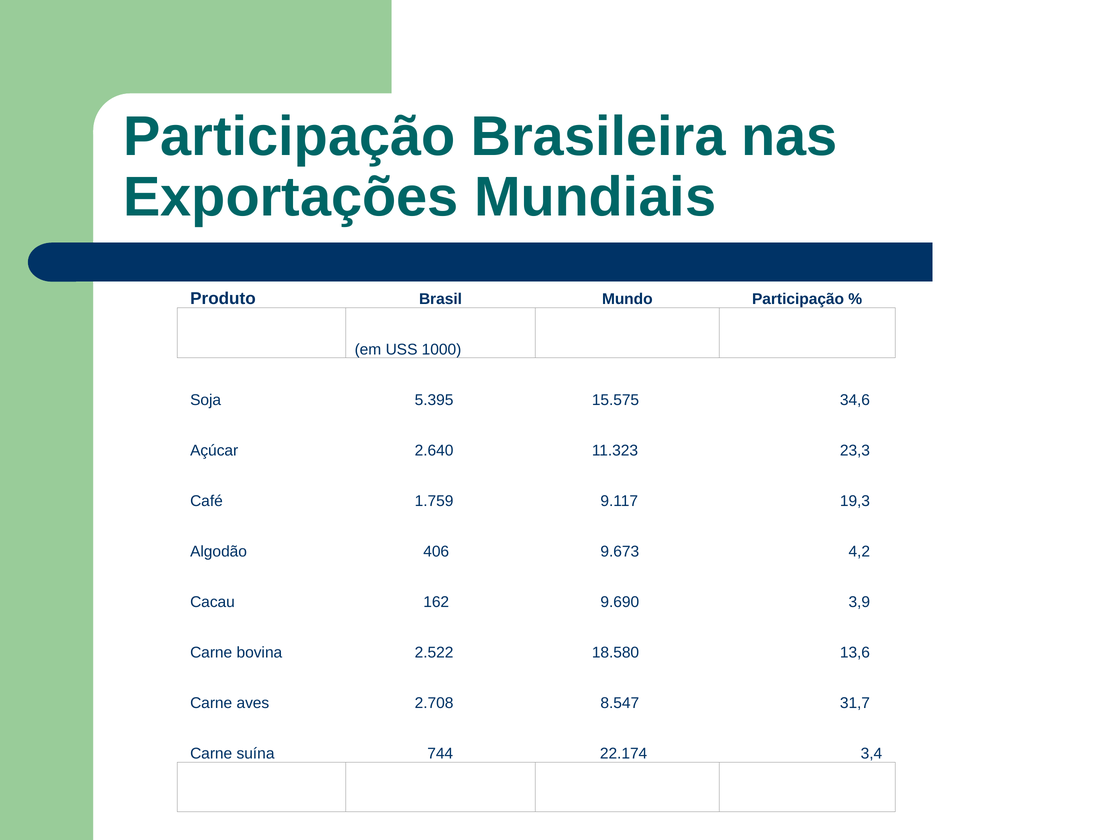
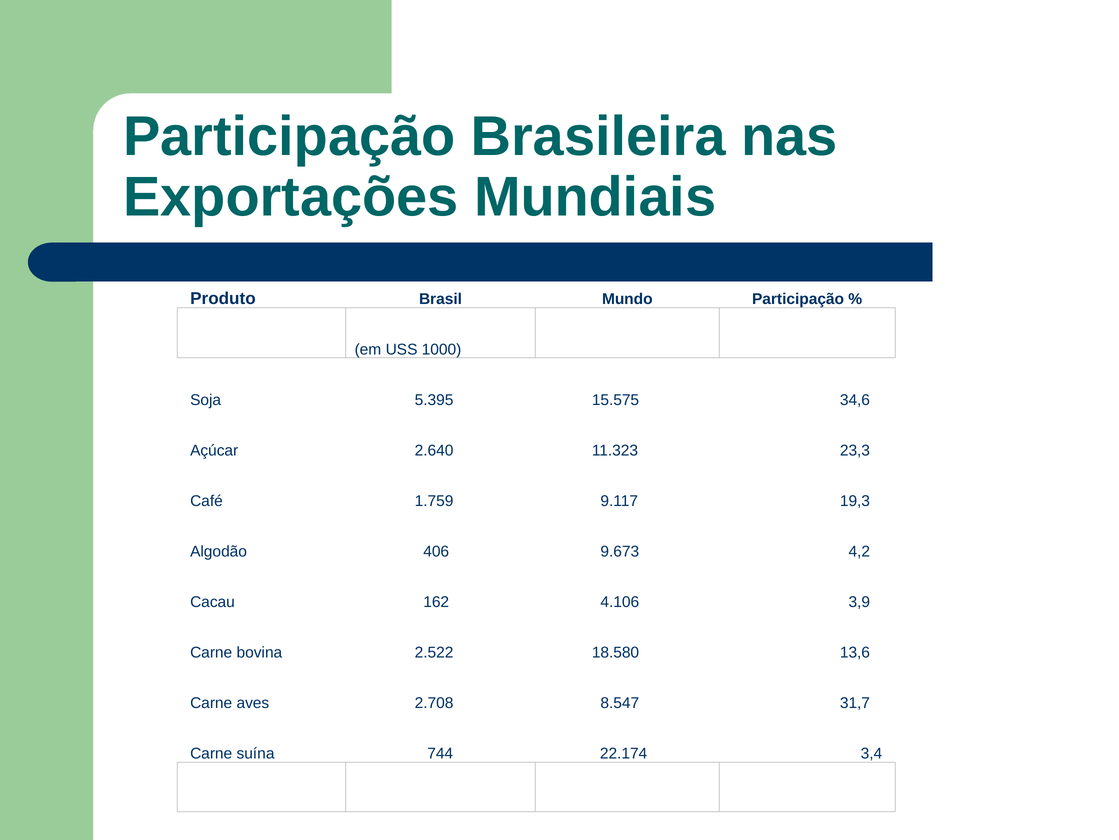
9.690: 9.690 -> 4.106 (620, 601)
